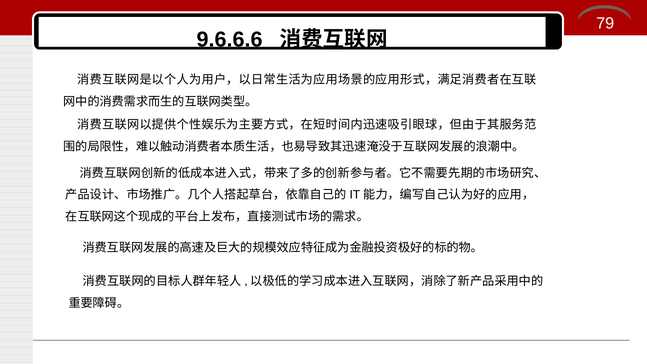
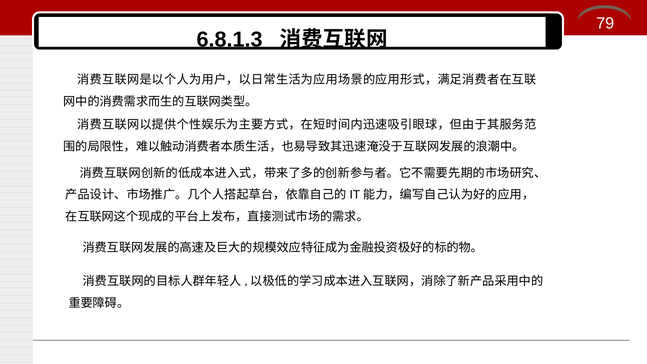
9.6.6.6: 9.6.6.6 -> 6.8.1.3 (230, 40)
